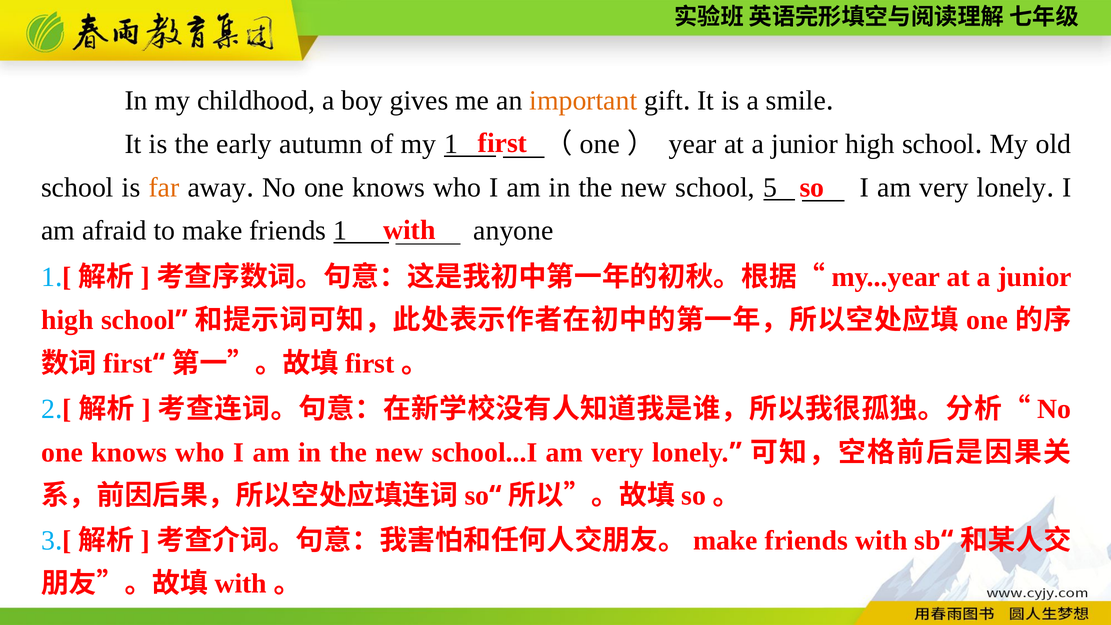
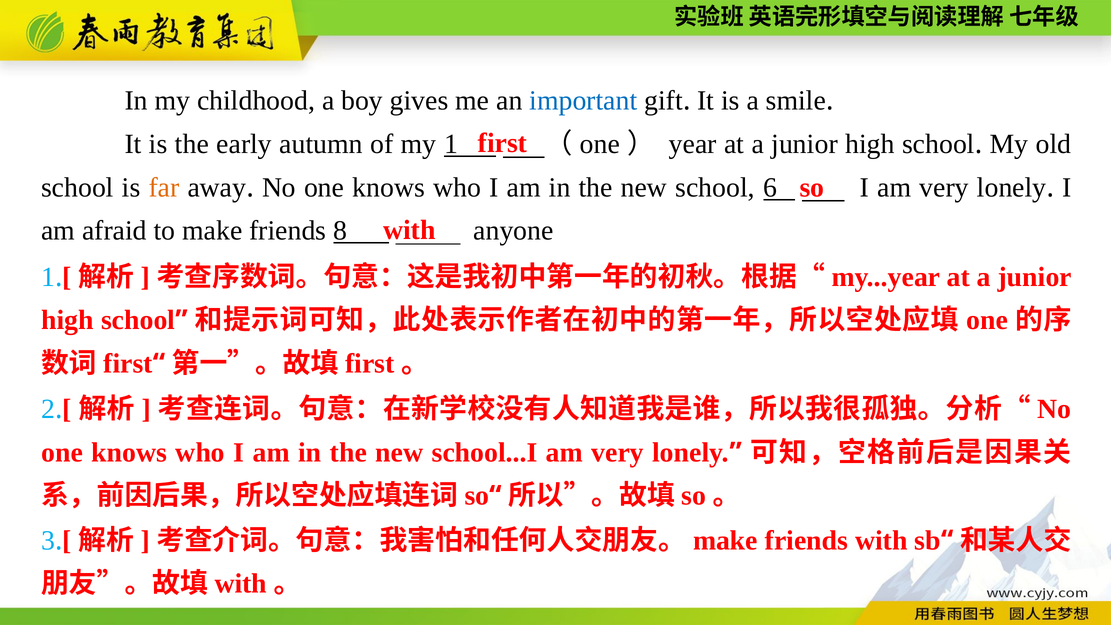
important colour: orange -> blue (583, 101)
5: 5 -> 6 (770, 187)
friends 1: 1 -> 8 (340, 231)
